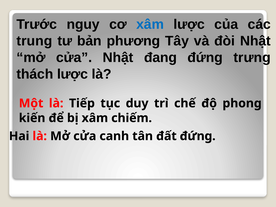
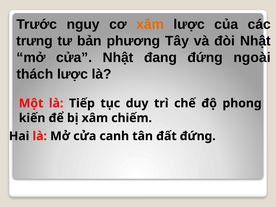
xâm colour: blue -> orange (150, 24)
trung: trung -> trưng (35, 41)
trưng: trưng -> ngoài (252, 58)
